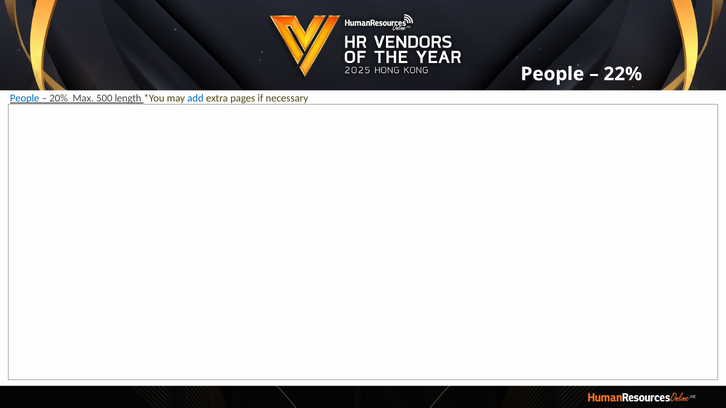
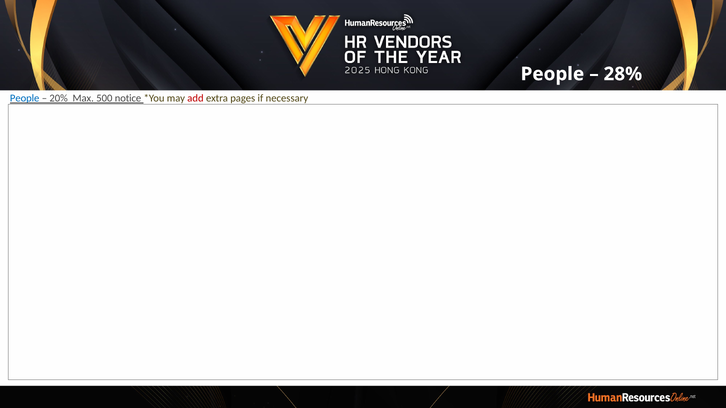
22%: 22% -> 28% (623, 74)
length: length -> notice (128, 98)
add colour: blue -> red (195, 98)
